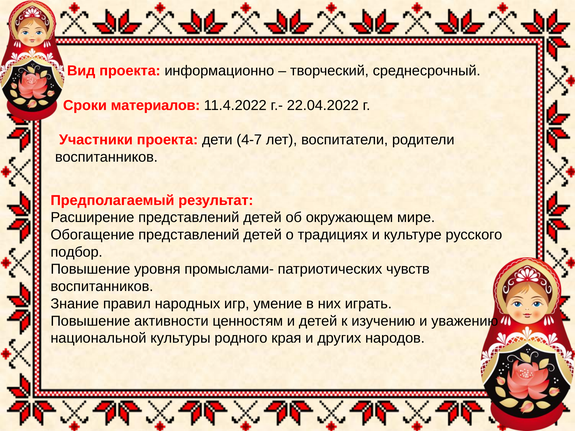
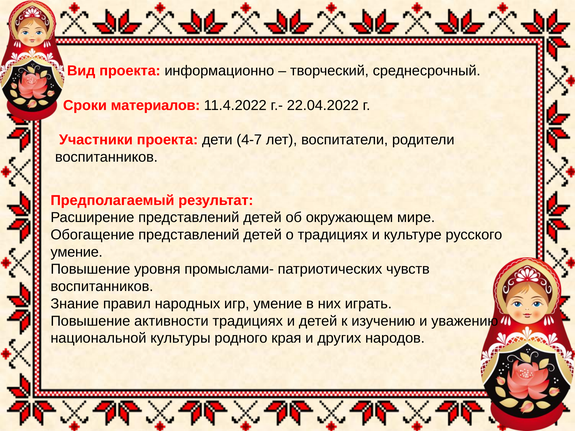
подбор: подбор -> умение (77, 252)
активности ценностям: ценностям -> традициях (248, 321)
